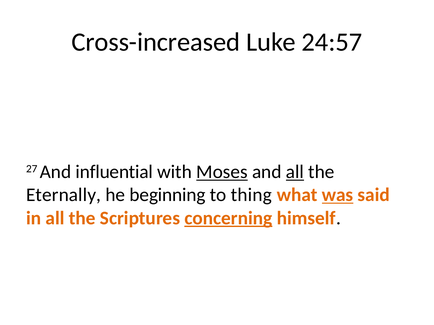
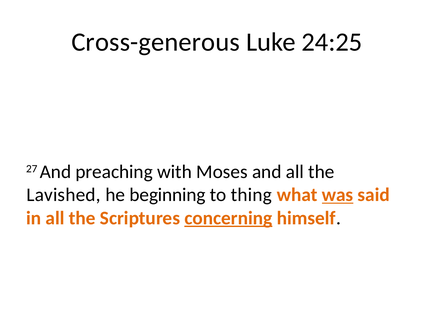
Cross-increased: Cross-increased -> Cross-generous (156, 42)
24:57: 24:57 -> 24:25 (332, 42)
influential: influential -> preaching (114, 172)
Moses underline: present -> none (222, 172)
all underline: present -> none (295, 172)
Eternally: Eternally -> Lavished (64, 195)
